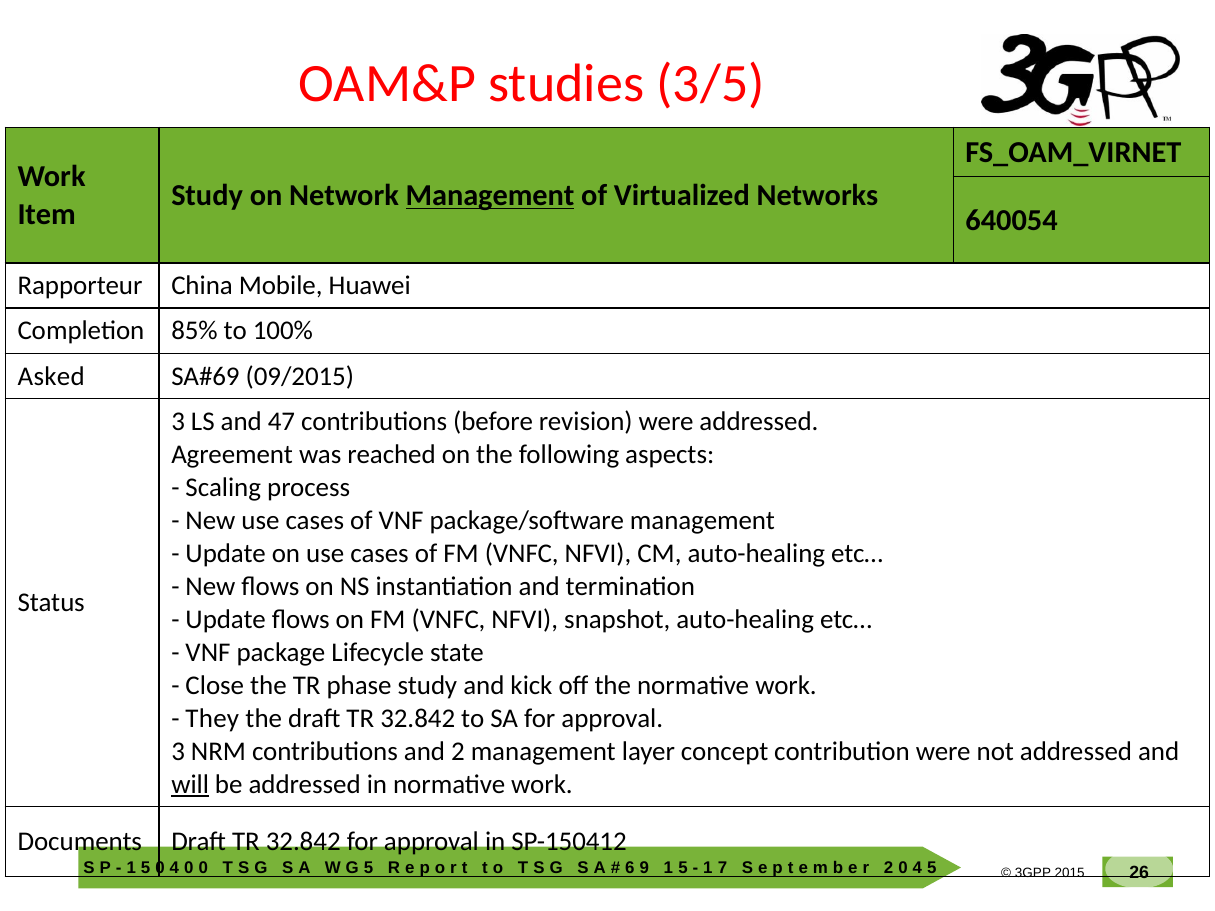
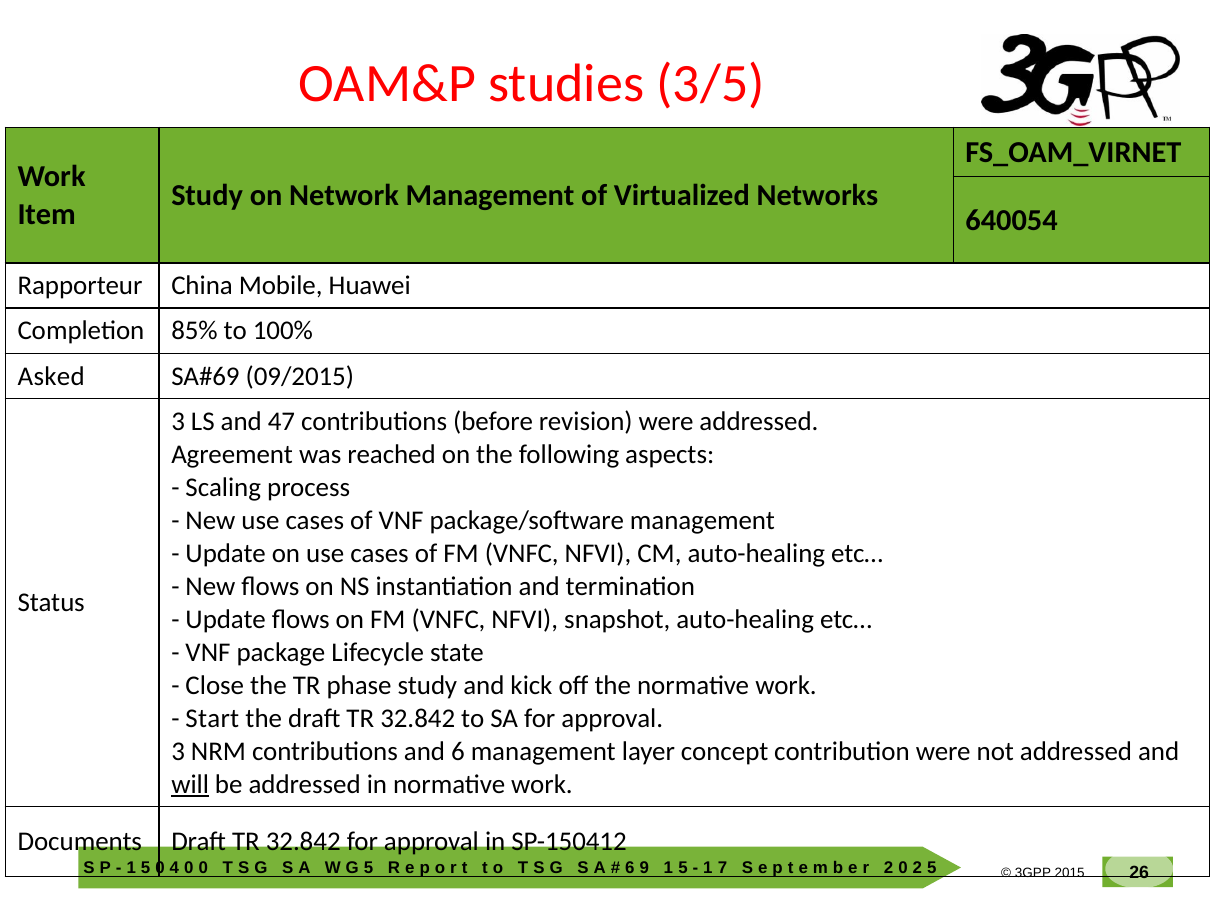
Management underline: present -> none (490, 196)
They: They -> Start (212, 719)
and 2: 2 -> 6 (458, 752)
4: 4 -> 2 (917, 868)
